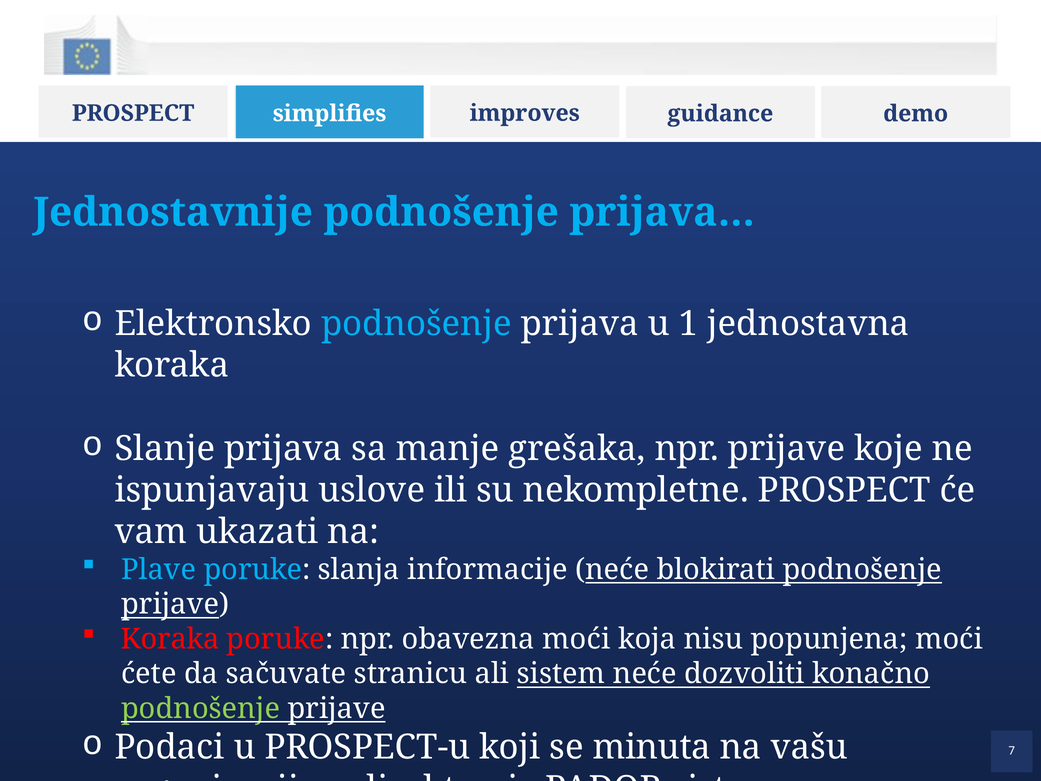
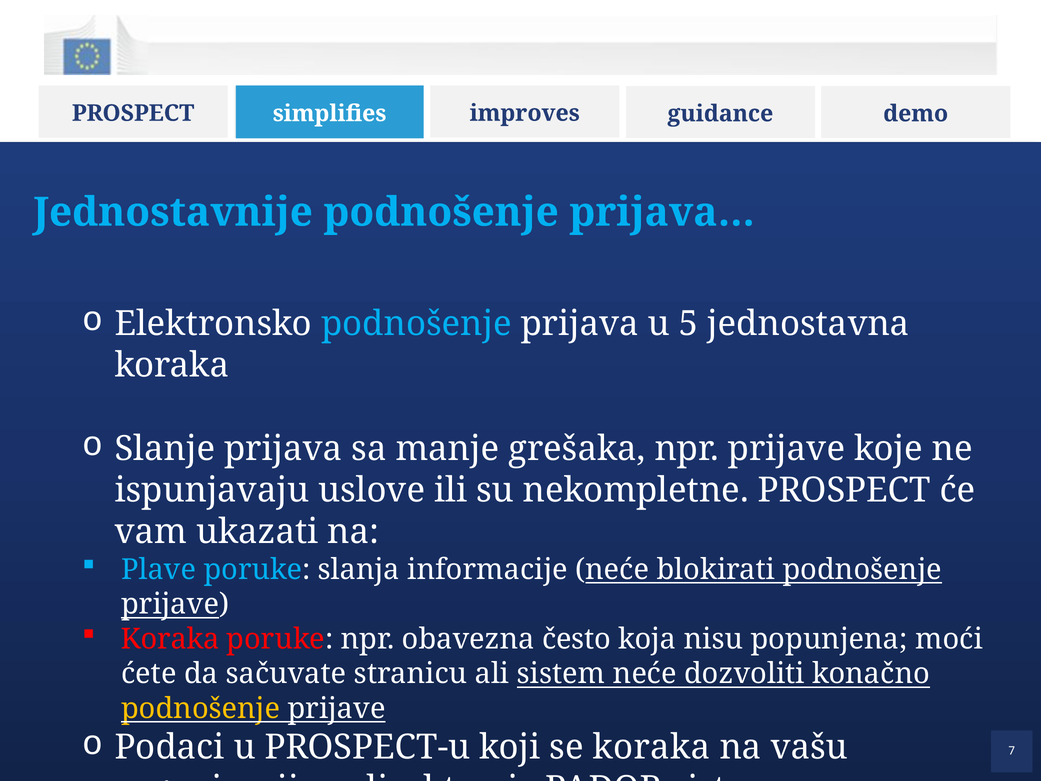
1: 1 -> 5 (689, 324)
obavezna moći: moći -> često (577, 639)
podnošenje colour: light green -> yellow (201, 708)
se minuta: minuta -> koraka (651, 747)
